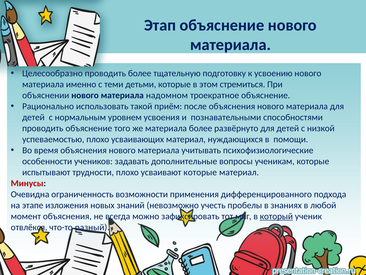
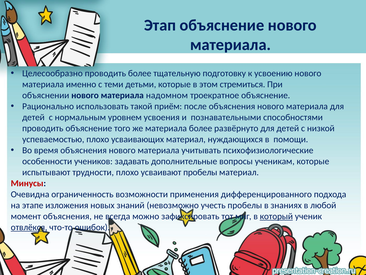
усваивают которые: которые -> пробелы (200, 172)
отвлёкся underline: none -> present (29, 227)
разный: разный -> ошибок (92, 227)
